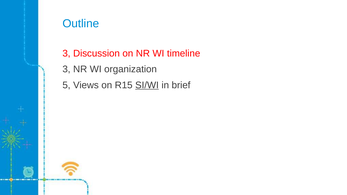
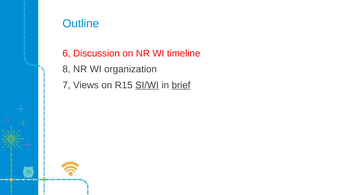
3: 3 -> 6 (66, 54)
3: 3 -> 8 (66, 69)
5: 5 -> 7 (66, 85)
brief underline: none -> present (181, 85)
